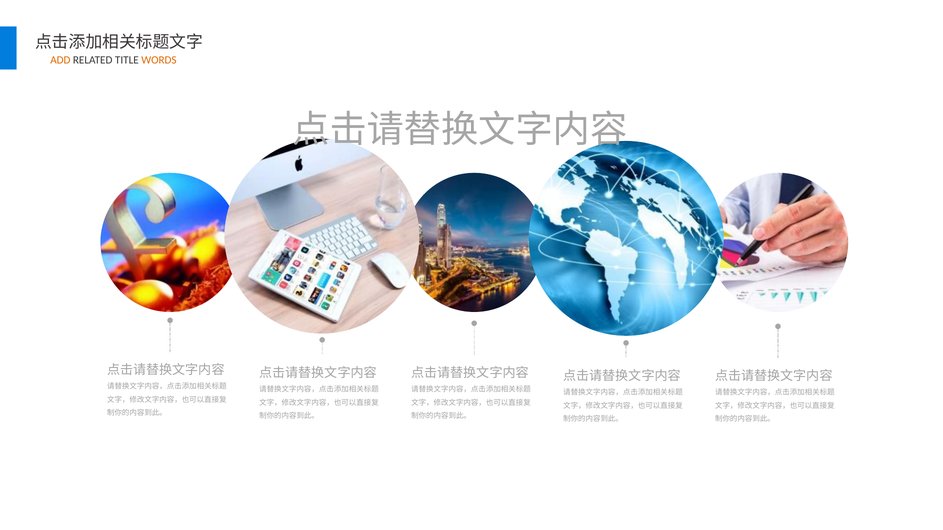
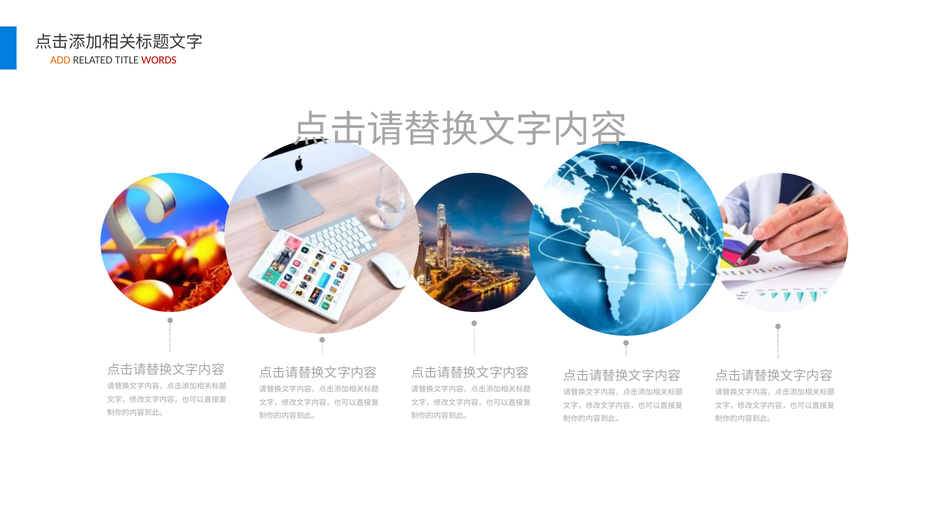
WORDS colour: orange -> red (159, 60)
